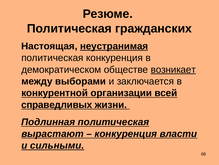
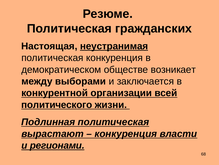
возникает underline: present -> none (173, 69)
справедливых: справедливых -> политического (57, 104)
сильными: сильными -> регионами (57, 145)
